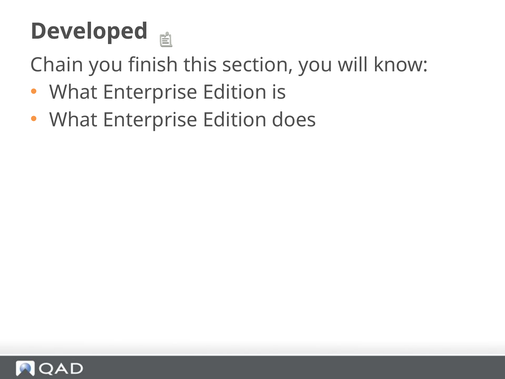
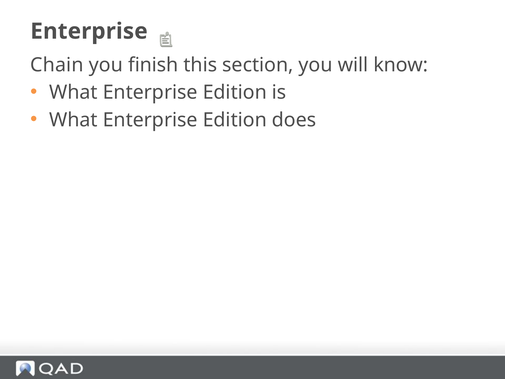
Developed: Developed -> Enterprise (89, 31)
